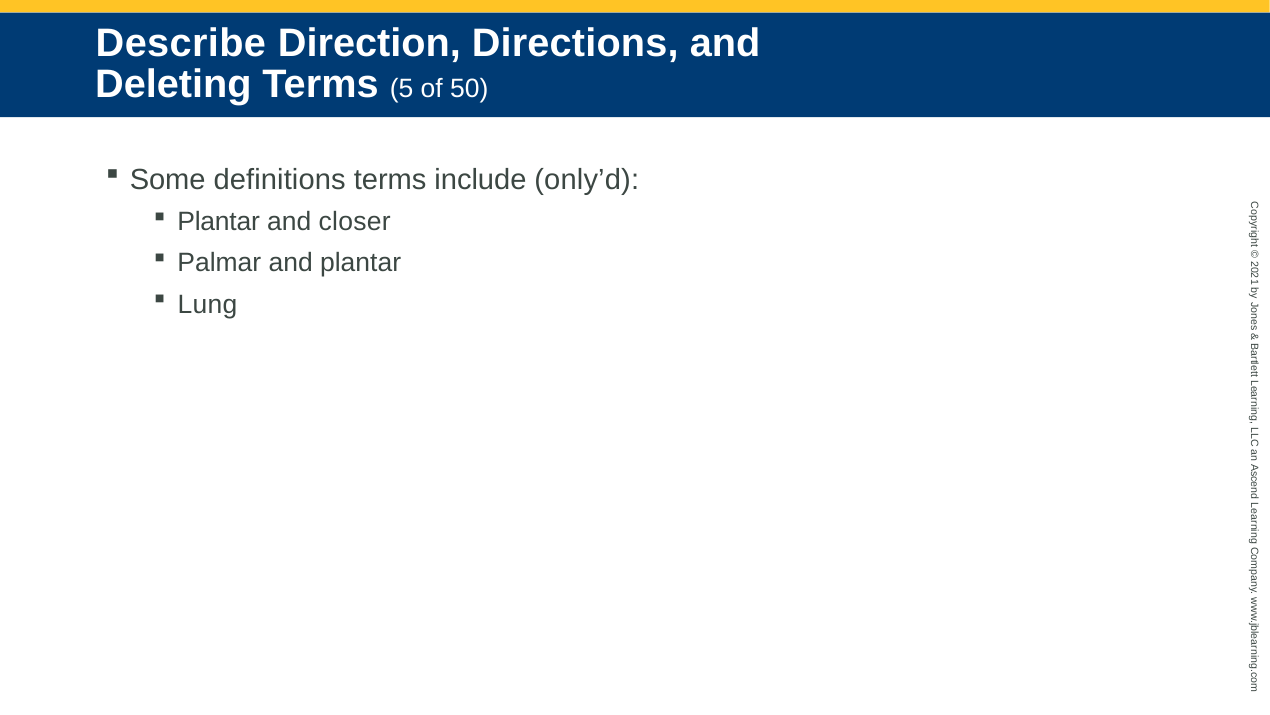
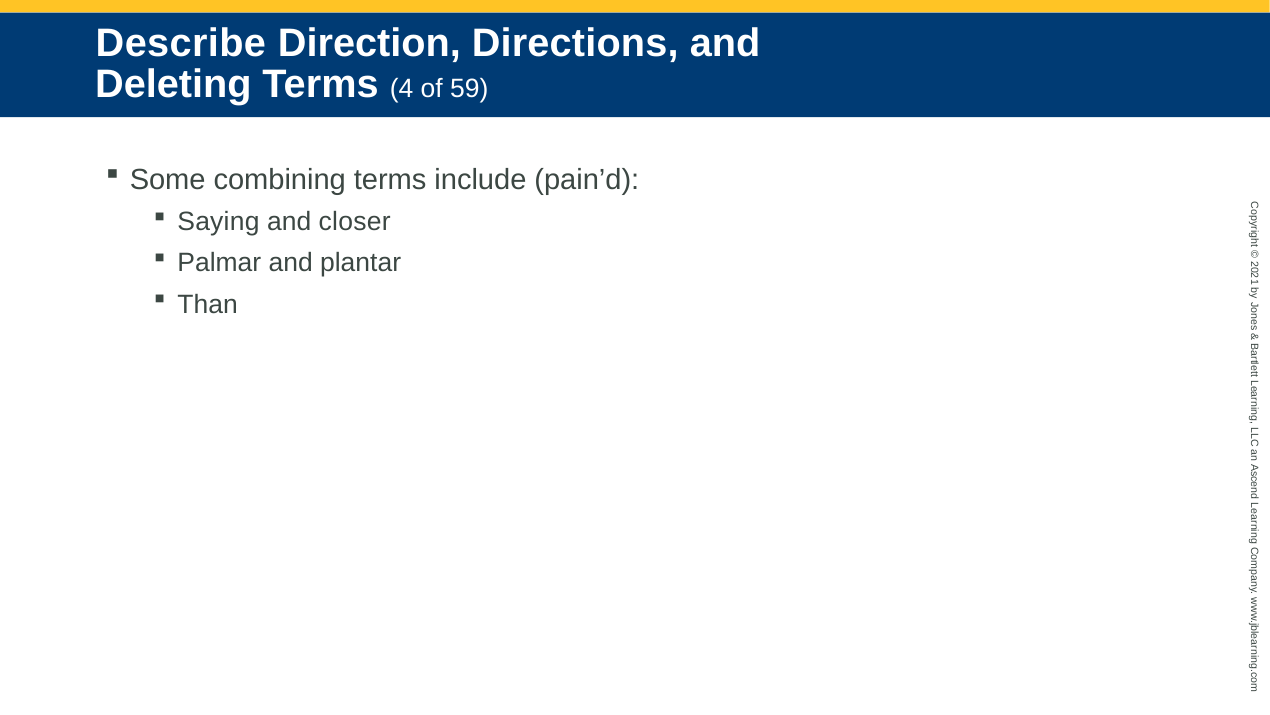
5: 5 -> 4 (402, 88)
50: 50 -> 59 (469, 88)
definitions: definitions -> combining (280, 180)
only’d: only’d -> pain’d (587, 180)
Plantar: Plantar -> Saying (218, 222)
Lung: Lung -> Than (208, 304)
